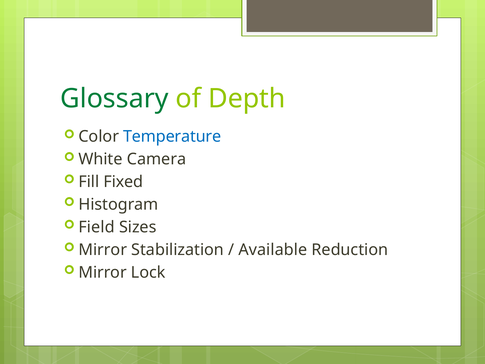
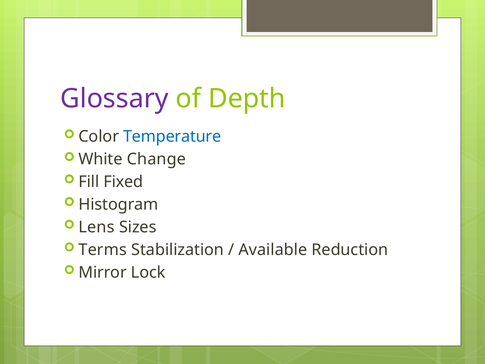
Glossary colour: green -> purple (114, 98)
Camera: Camera -> Change (156, 159)
Field: Field -> Lens (97, 227)
Mirror: Mirror -> Terms (103, 250)
